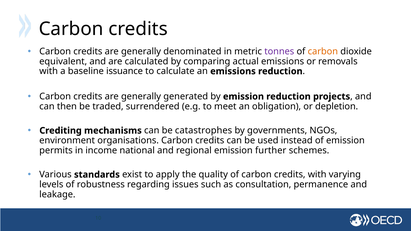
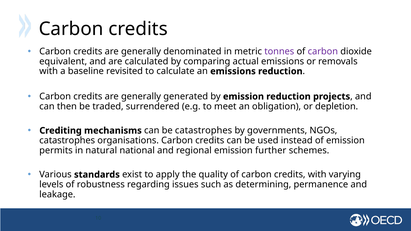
carbon colour: orange -> purple (323, 51)
issuance: issuance -> revisited (125, 71)
environment: environment -> catastrophes (67, 141)
income: income -> natural (101, 151)
consultation: consultation -> determining (263, 185)
